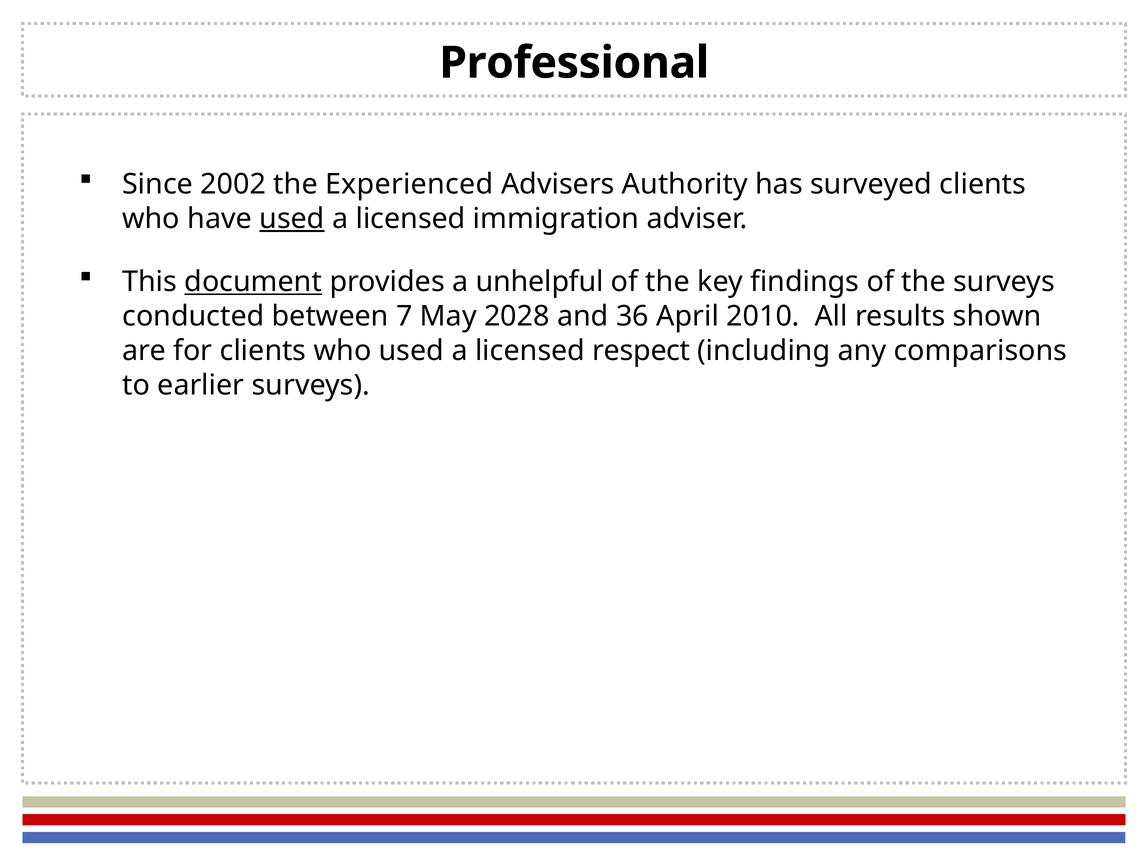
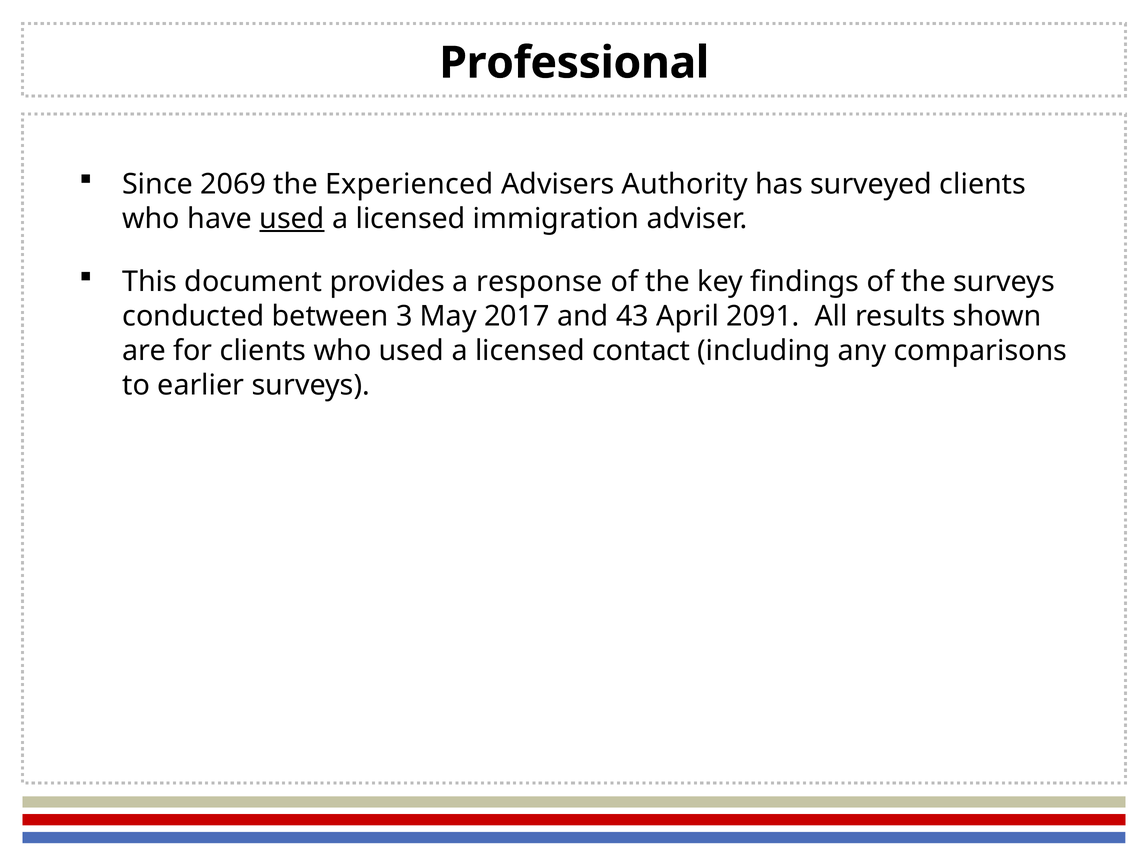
2002: 2002 -> 2069 (233, 184)
document underline: present -> none (253, 282)
unhelpful: unhelpful -> response (539, 282)
7: 7 -> 3 (404, 316)
2028: 2028 -> 2017 (517, 316)
36: 36 -> 43 (633, 316)
2010: 2010 -> 2091 (763, 316)
respect: respect -> contact (641, 351)
